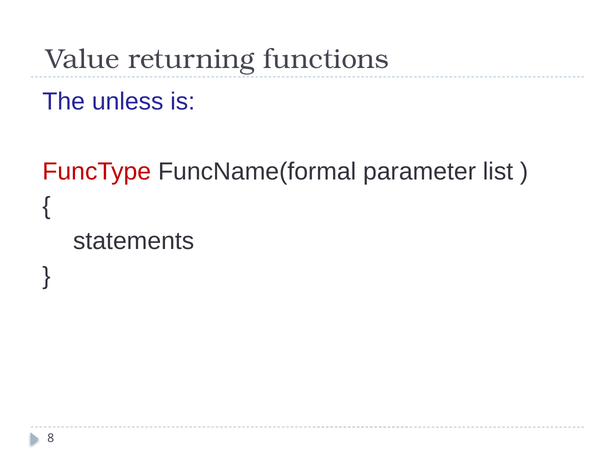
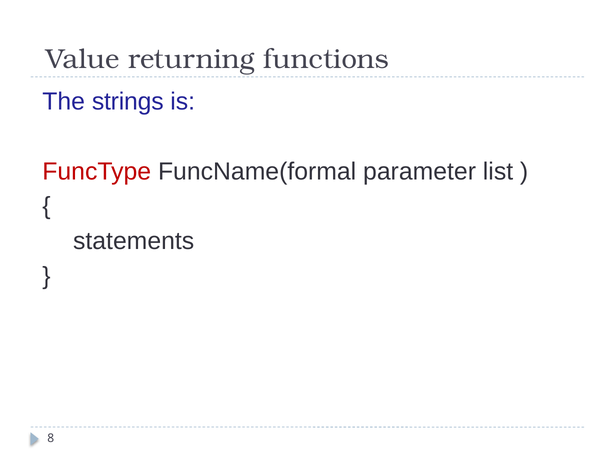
unless: unless -> strings (128, 102)
